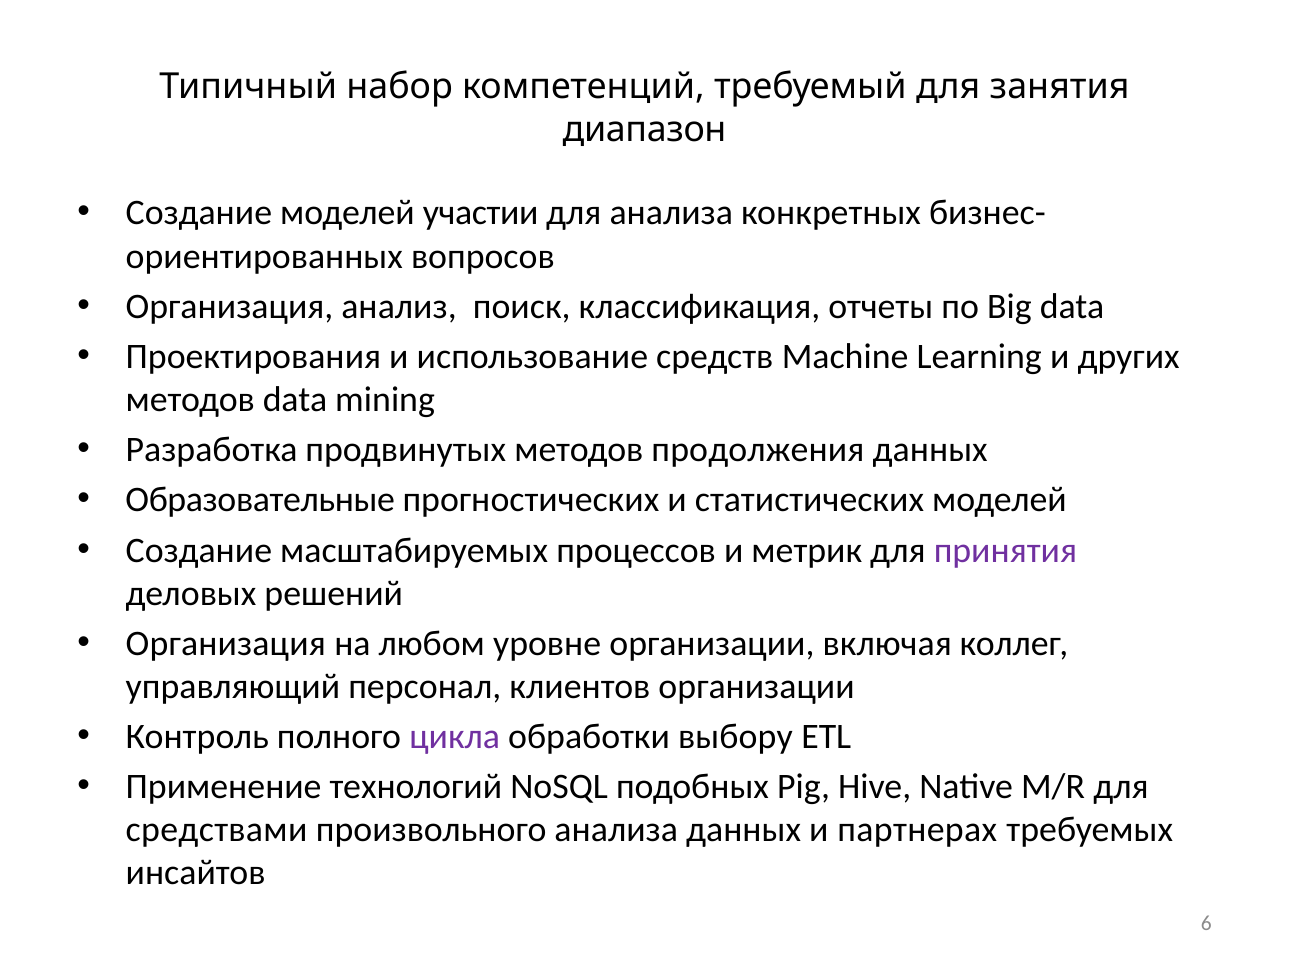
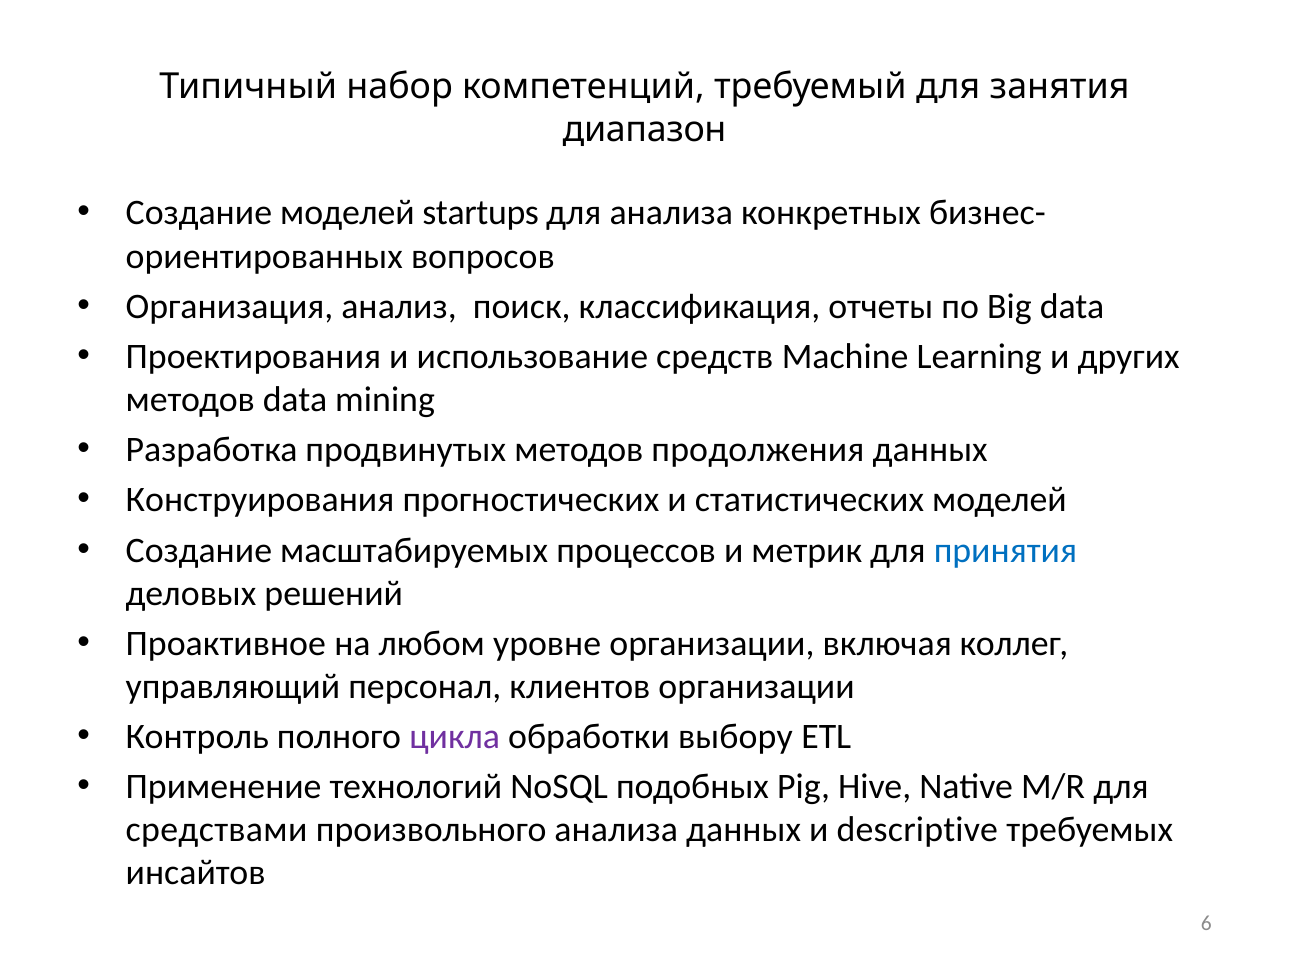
участии: участии -> startups (481, 213)
Образовательные: Образовательные -> Конструирования (260, 500)
принятия colour: purple -> blue (1005, 550)
Организация: Организация -> Проактивное (226, 643)
партнерах: партнерах -> descriptive (917, 830)
